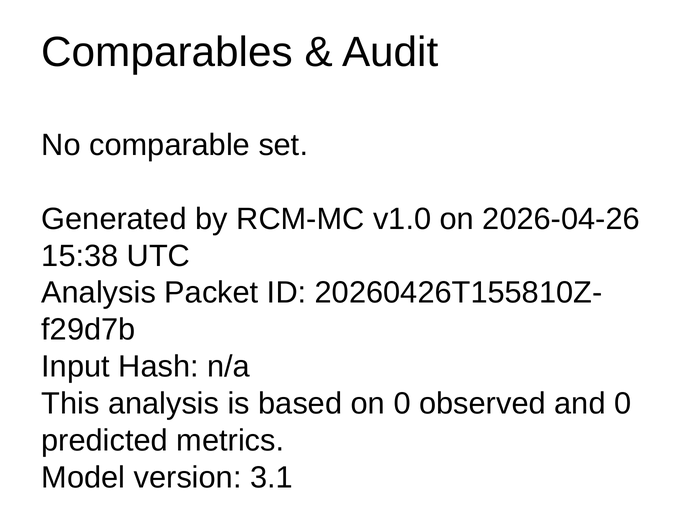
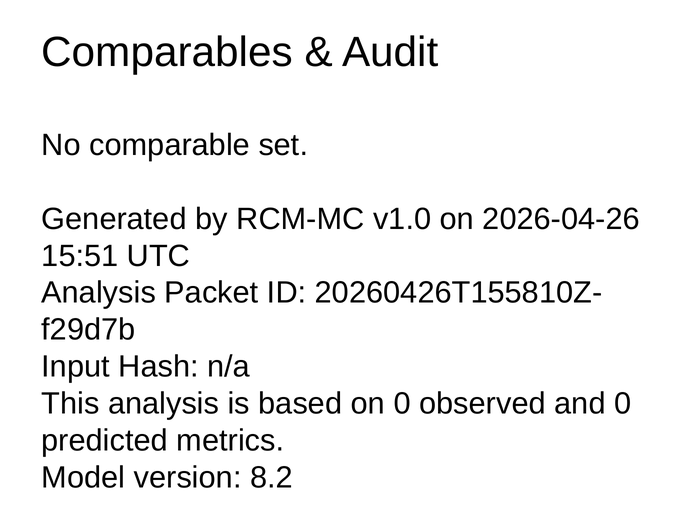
15:38: 15:38 -> 15:51 (80, 256)
3.1: 3.1 -> 8.2 (271, 477)
